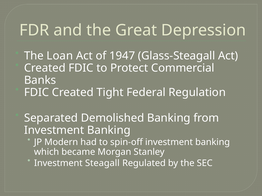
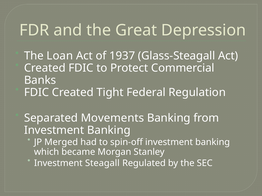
1947: 1947 -> 1937 (122, 56)
Demolished: Demolished -> Movements (112, 118)
Modern: Modern -> Merged (61, 143)
